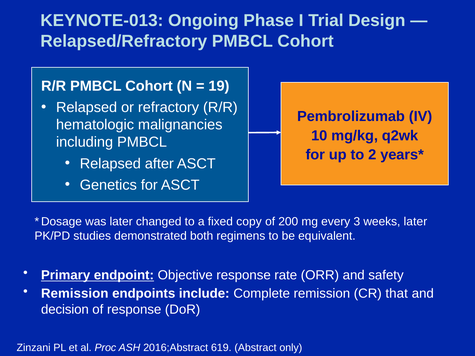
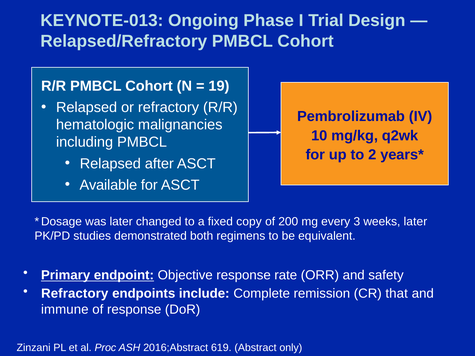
Genetics: Genetics -> Available (108, 185)
Remission: Remission -> Refractory (75, 294)
decision: decision -> immune (65, 310)
